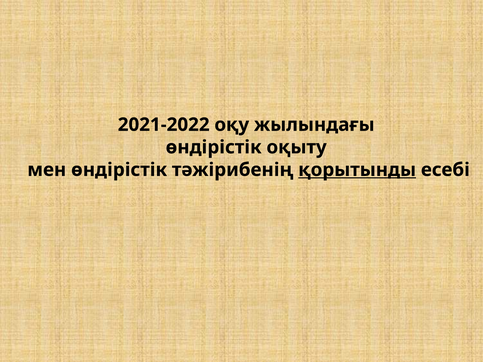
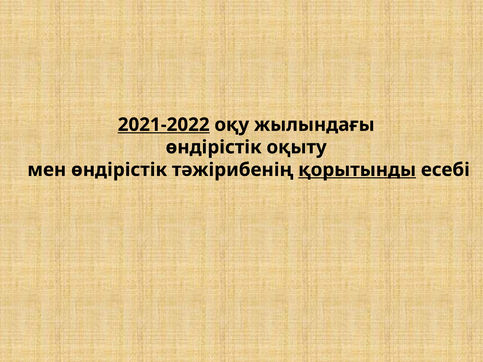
2021-2022 underline: none -> present (164, 125)
